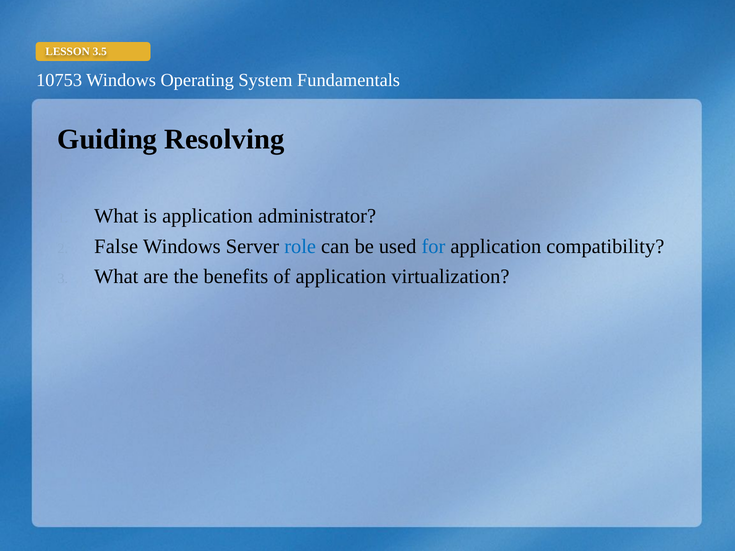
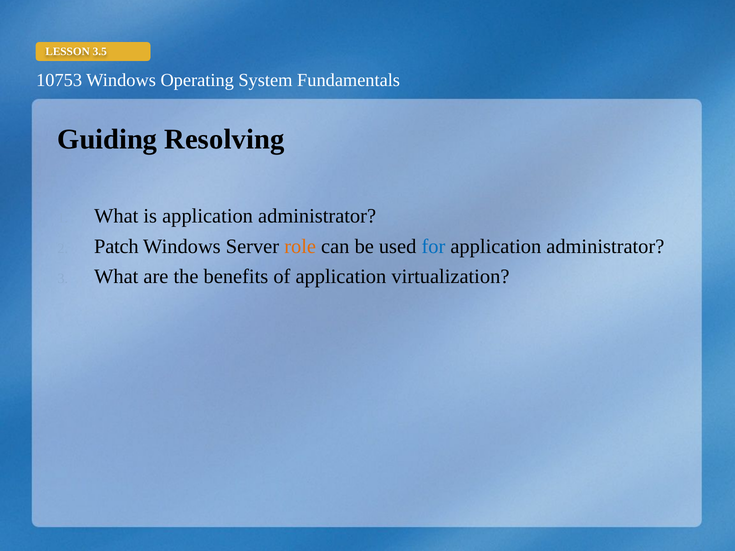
False: False -> Patch (116, 246)
role colour: blue -> orange (300, 246)
compatibility: compatibility -> administrator (605, 246)
